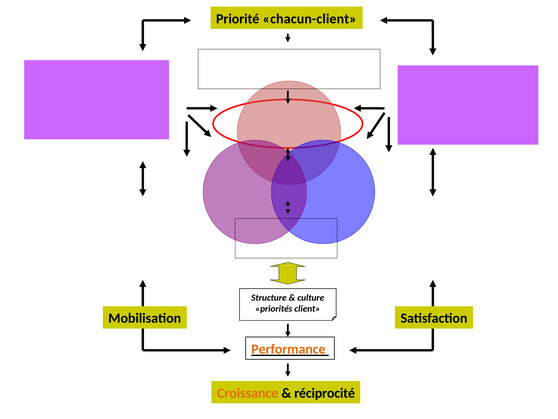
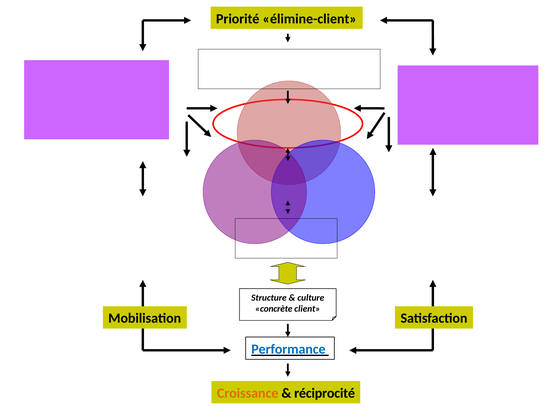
chacun-client: chacun-client -> élimine-client (310, 19)
priorités: priorités -> concrète (274, 308)
Performance colour: orange -> blue (288, 349)
